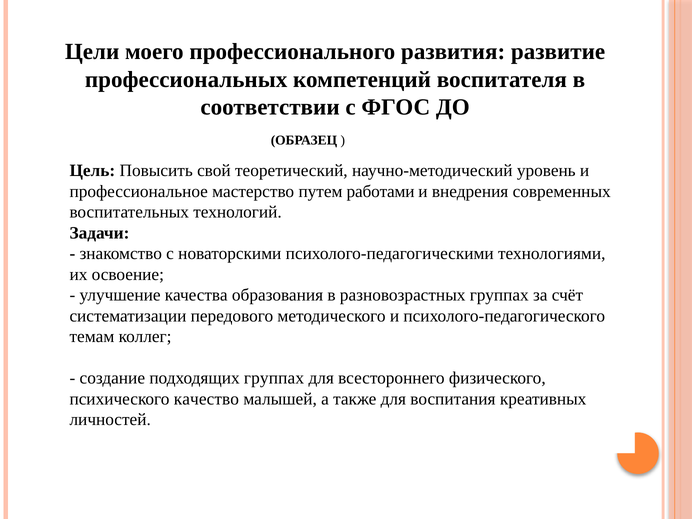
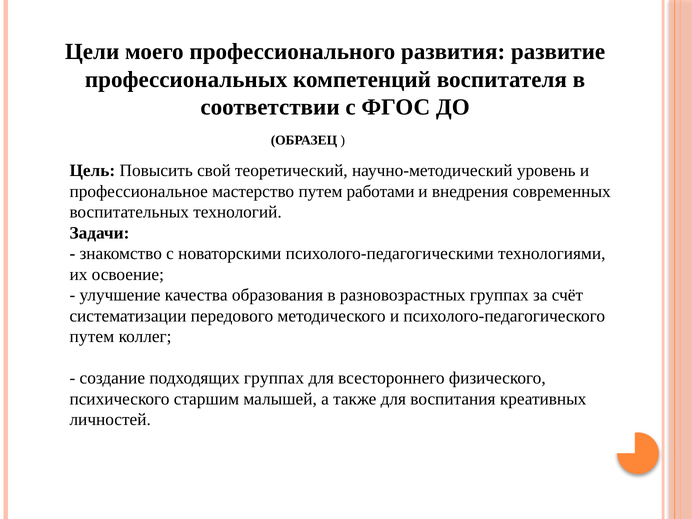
темам: темам -> путем (92, 337)
качество: качество -> старшим (206, 399)
